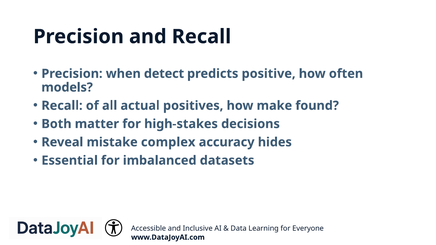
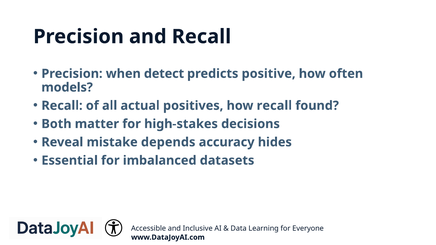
how make: make -> recall (274, 106)
complex: complex -> depends (168, 142)
